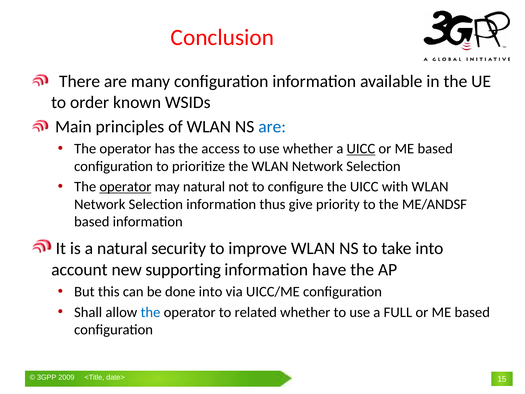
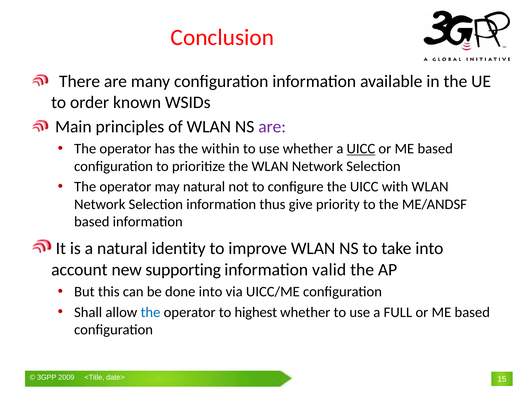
are colour: blue -> purple (272, 127)
access: access -> within (221, 149)
operator underline: present -> none (125, 187)
security: security -> identity (179, 248)
have: have -> valid (329, 270)
related: related -> highest (256, 312)
